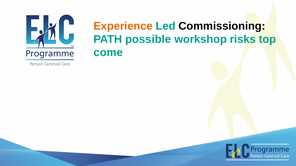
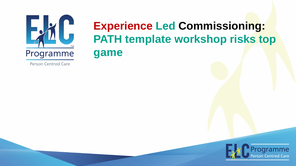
Experience colour: orange -> red (123, 26)
possible: possible -> template (148, 39)
come: come -> game (108, 53)
